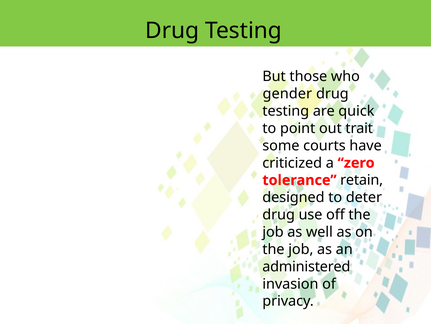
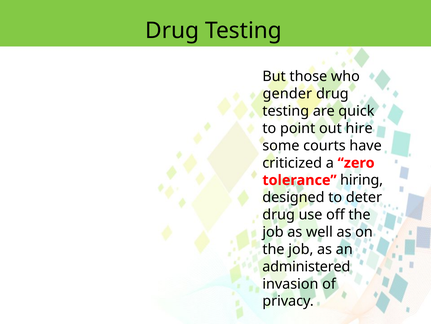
trait: trait -> hire (359, 128)
retain: retain -> hiring (362, 180)
